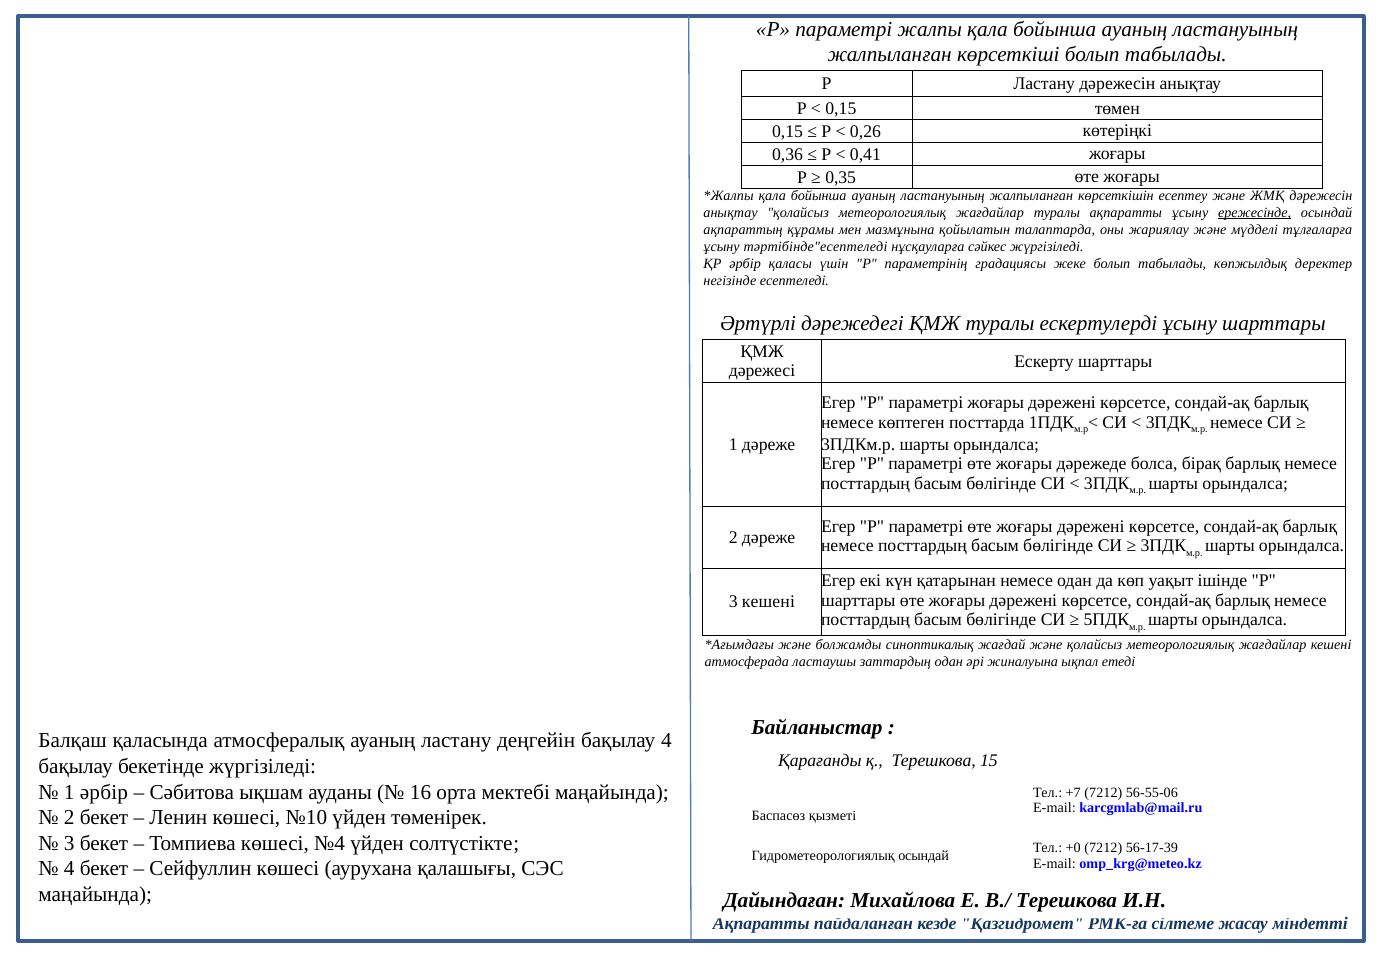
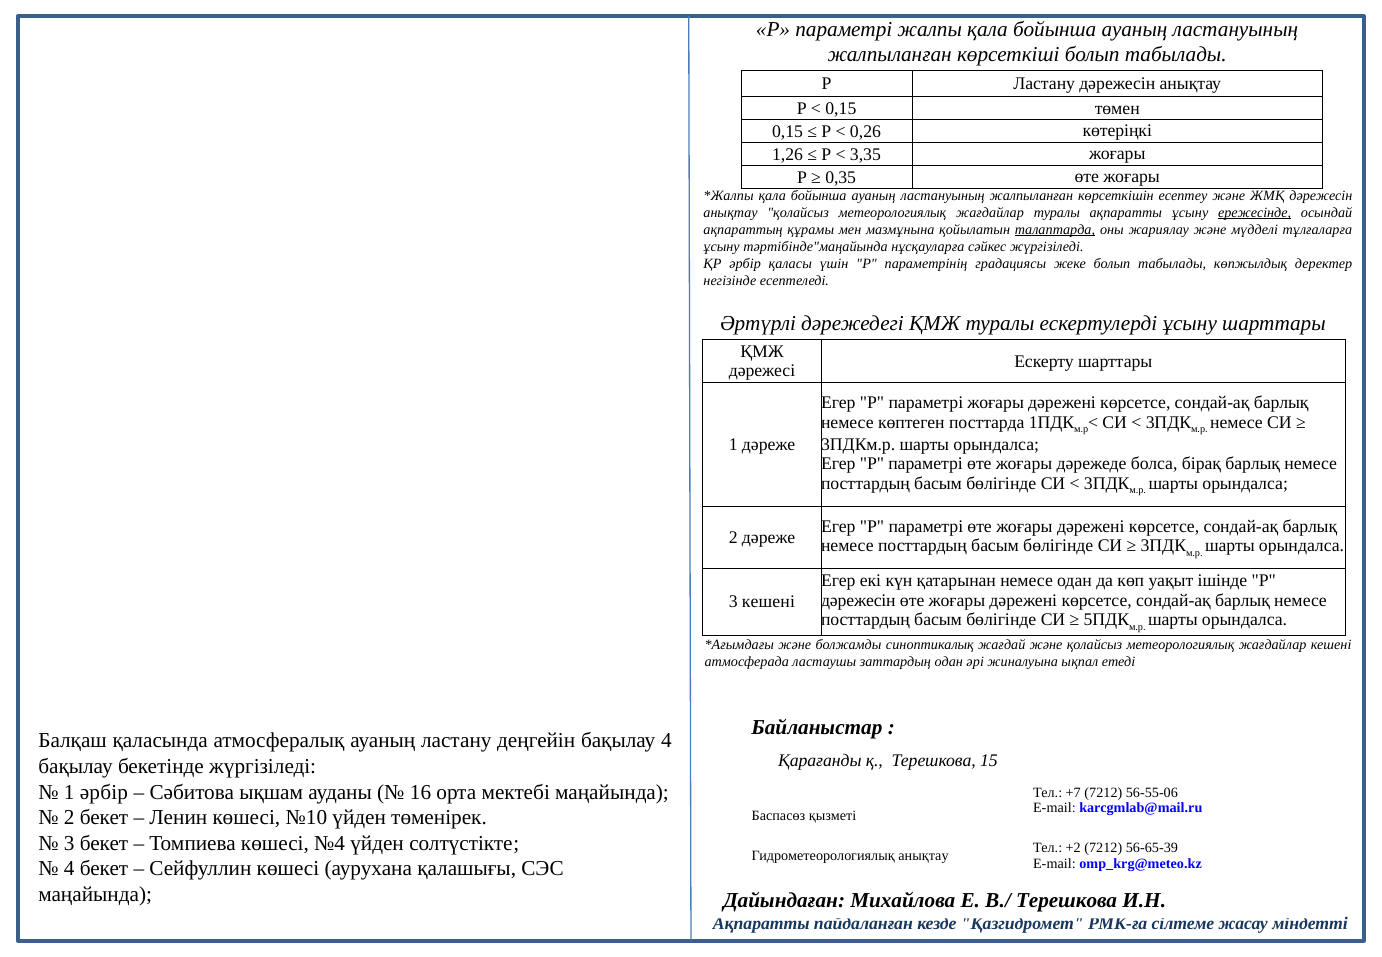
0,36: 0,36 -> 1,26 (788, 155)
0,41: 0,41 -> 3,35 (865, 155)
талаптарда underline: none -> present (1055, 229)
тәртібінде"есептеледі: тәртібінде"есептеледі -> тәртібінде"маңайында (816, 246)
шарттары: шарттары -> дәрежесін (858, 600)
+0: +0 -> +2 (1073, 848)
56-17-39: 56-17-39 -> 56-65-39 (1152, 848)
Гидрометеорологиялық осындай: осындай -> анықтау (923, 855)
